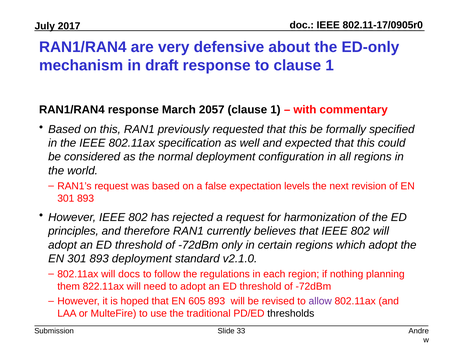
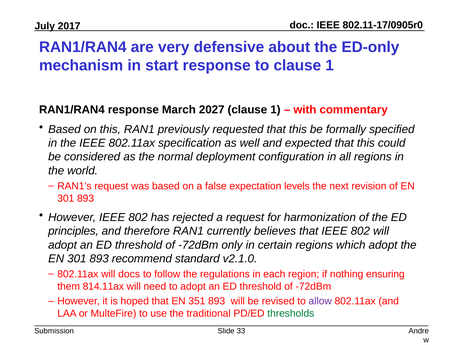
draft: draft -> start (162, 65)
2057: 2057 -> 2027 (212, 109)
893 deployment: deployment -> recommend (142, 258)
planning: planning -> ensuring (385, 274)
822.11ax: 822.11ax -> 814.11ax (103, 286)
605: 605 -> 351 (197, 301)
thresholds colour: black -> green (291, 313)
